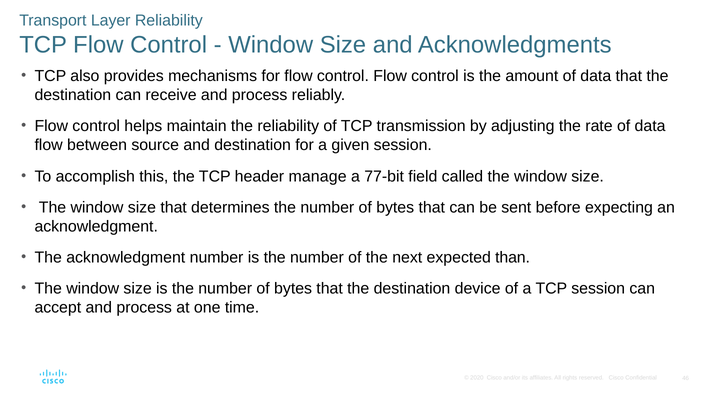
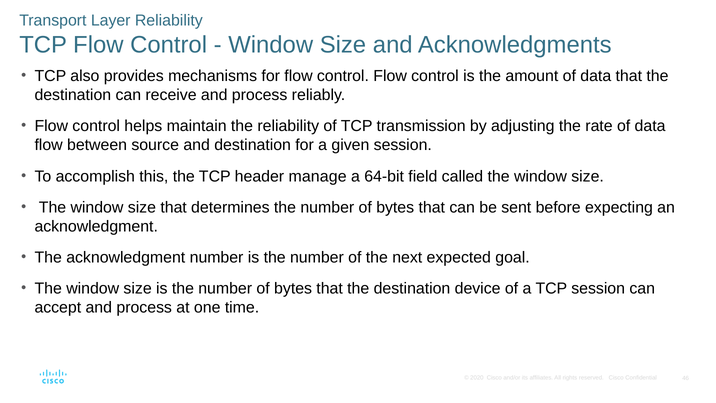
77-bit: 77-bit -> 64-bit (384, 176)
than: than -> goal (513, 257)
